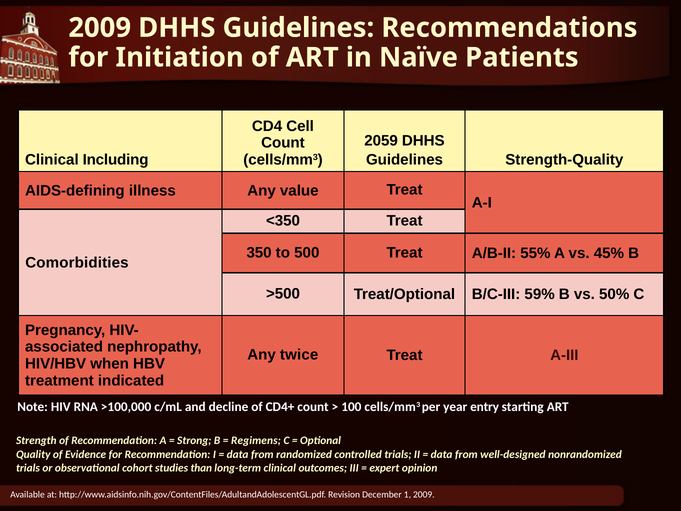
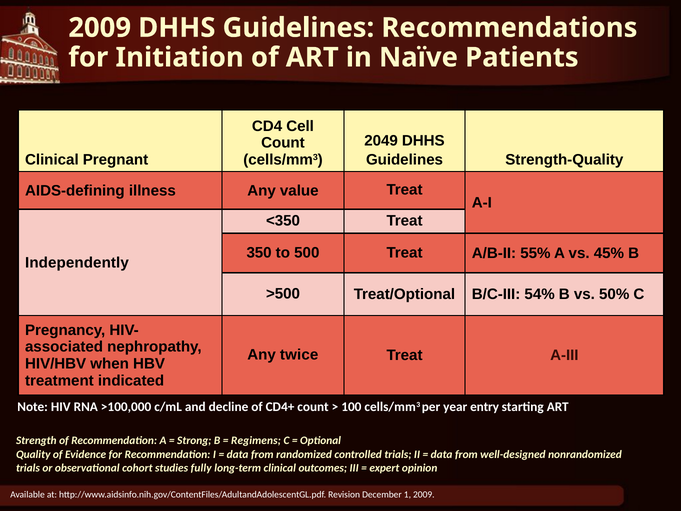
2059: 2059 -> 2049 (381, 141)
Including: Including -> Pregnant (115, 160)
Comorbidities: Comorbidities -> Independently (77, 262)
59%: 59% -> 54% (540, 294)
than: than -> fully (201, 468)
